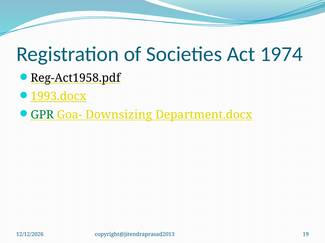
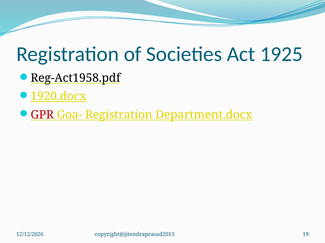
1974: 1974 -> 1925 (281, 54)
1993.docx: 1993.docx -> 1920.docx (58, 97)
GPR colour: green -> red (42, 115)
Goa- Downsizing: Downsizing -> Registration (119, 115)
